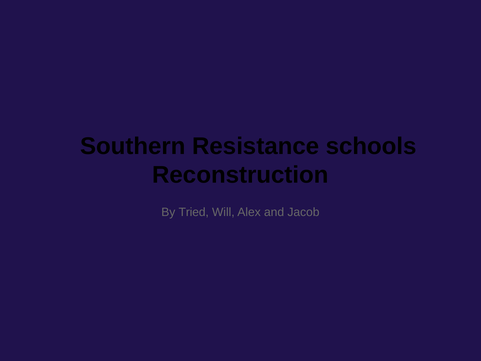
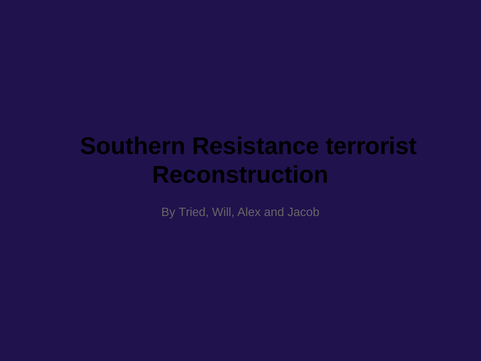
schools: schools -> terrorist (371, 146)
